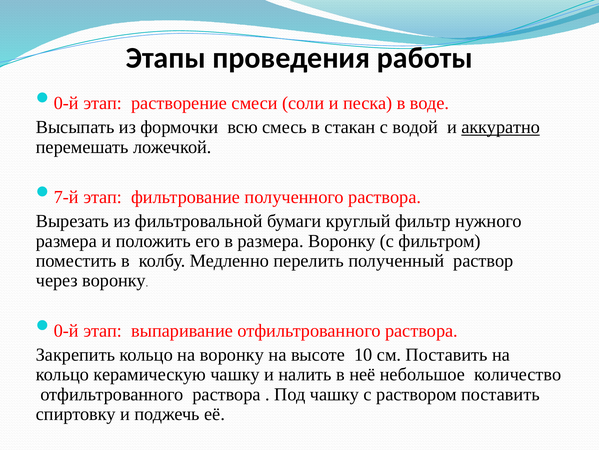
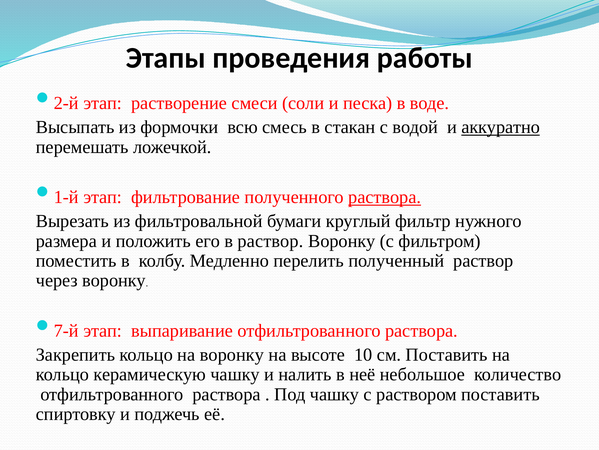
0-й: 0-й -> 2-й (66, 103)
7-й: 7-й -> 1-й (66, 197)
раствора underline: none -> present (385, 197)
в размера: размера -> раствор (270, 241)
0-й: 0-й -> 7-й (66, 330)
